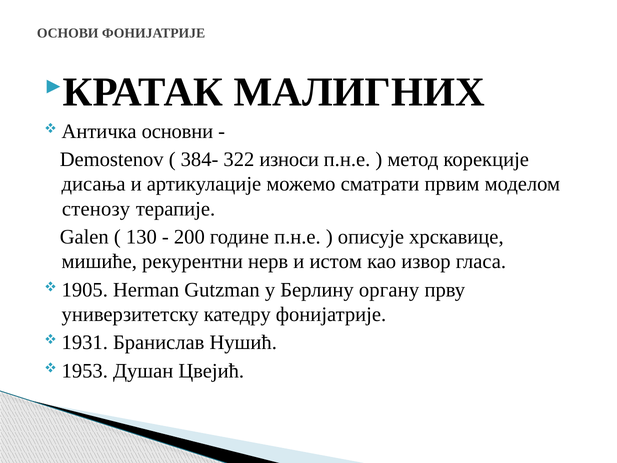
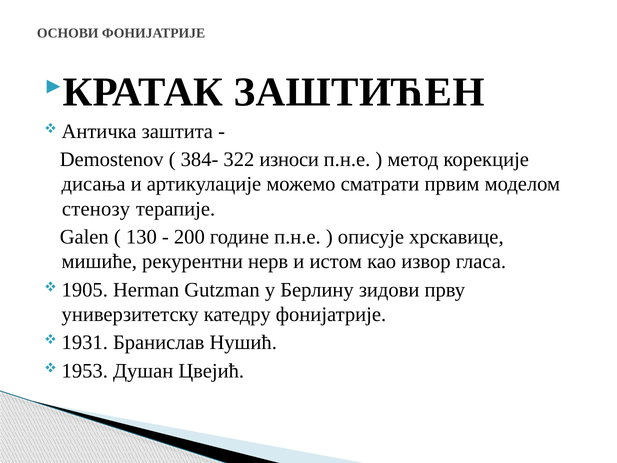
МАЛИГНИХ: МАЛИГНИХ -> ЗАШТИЋЕН (359, 92)
основни: основни -> заштита (177, 131)
органу: органу -> зидови (389, 290)
